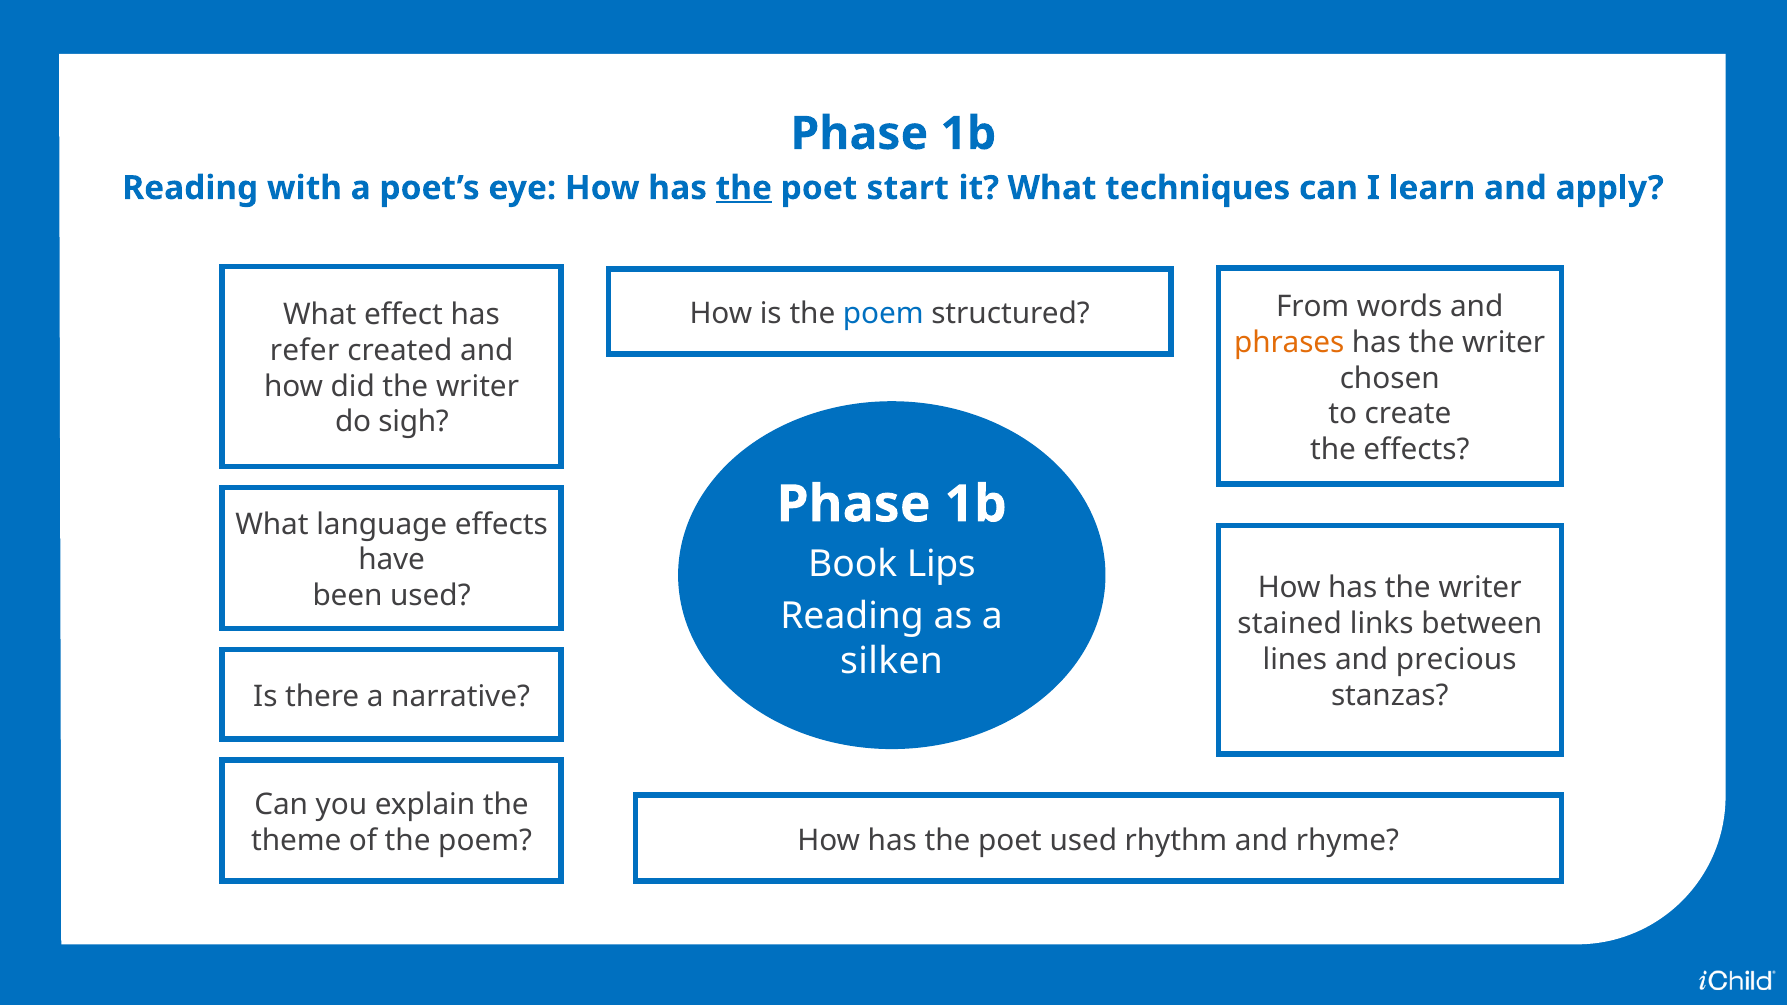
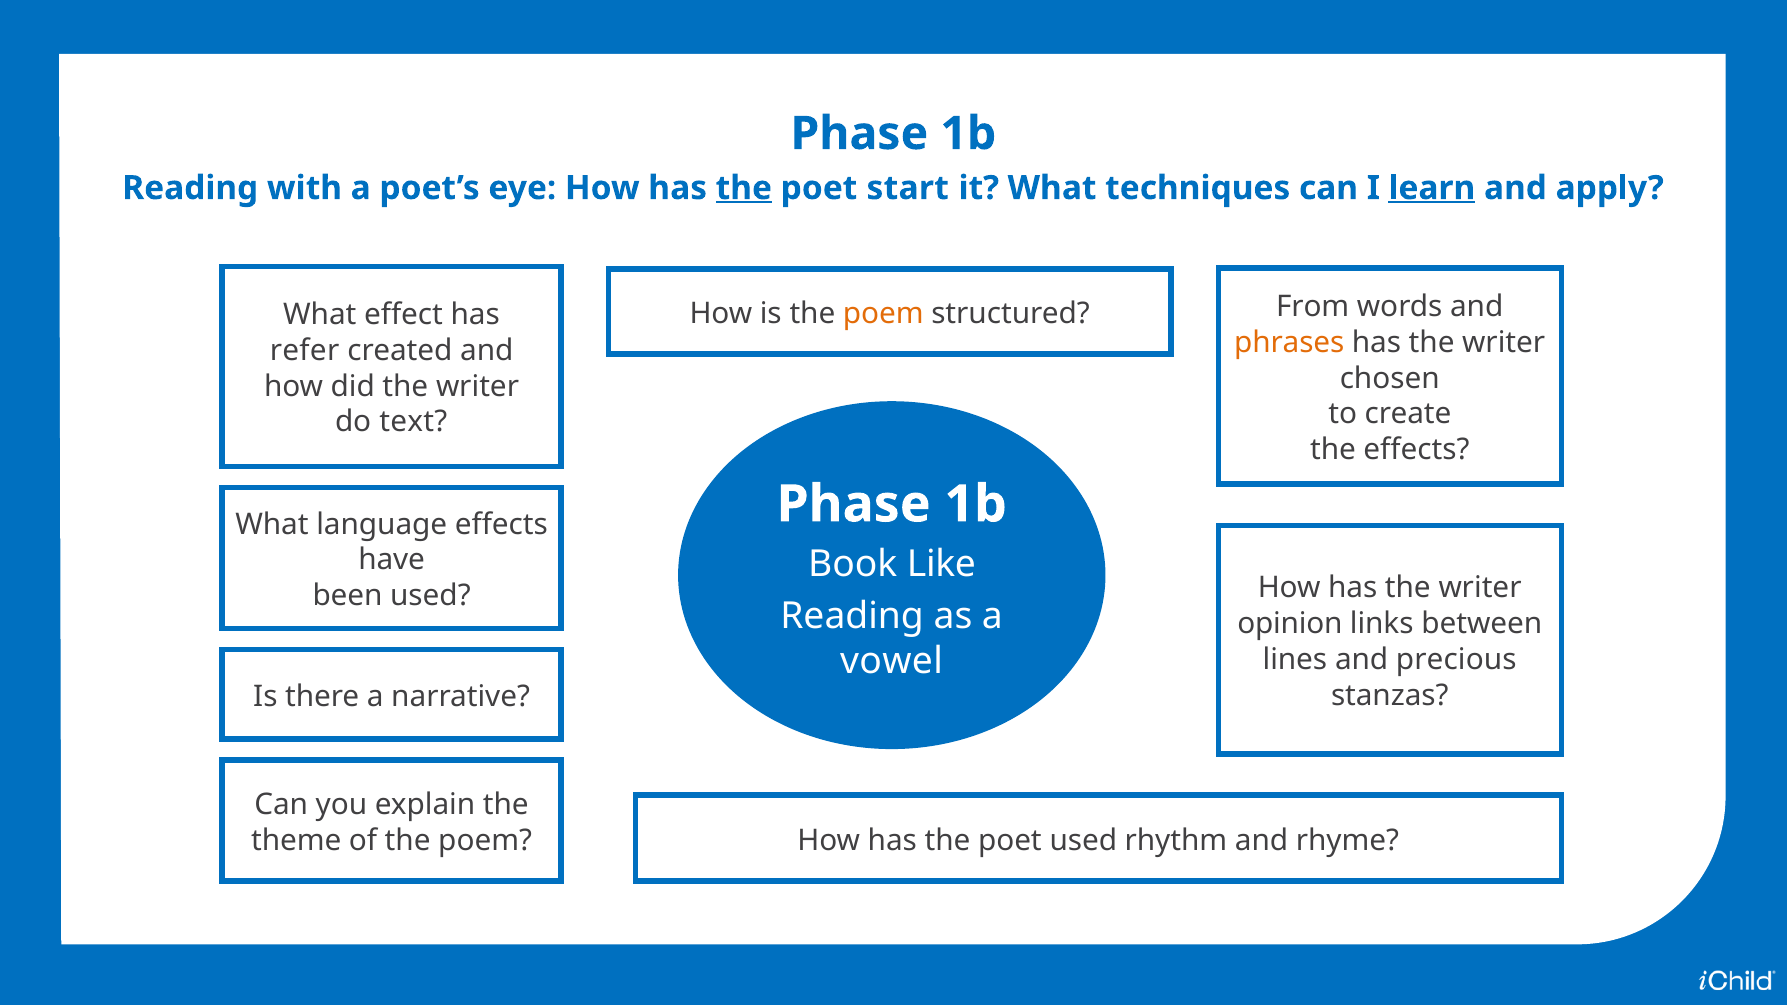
learn underline: none -> present (1432, 188)
poem colour: blue -> orange (883, 314)
sigh: sigh -> text (413, 422)
Lips: Lips -> Like (941, 564)
stained: stained -> opinion (1290, 624)
silken: silken -> vowel (892, 661)
